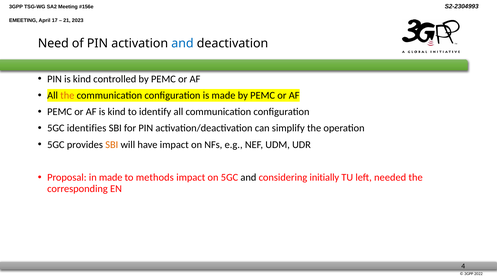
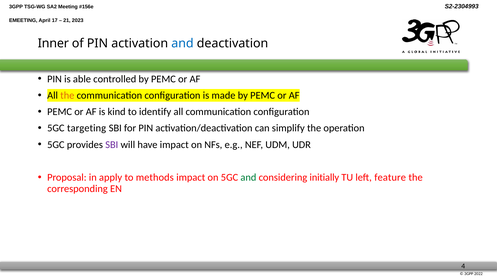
Need: Need -> Inner (53, 43)
PIN is kind: kind -> able (82, 79)
identifies: identifies -> targeting (87, 128)
SBI colour: orange -> purple (112, 144)
in made: made -> apply (111, 177)
and colour: black -> green (248, 177)
needed: needed -> feature (390, 177)
